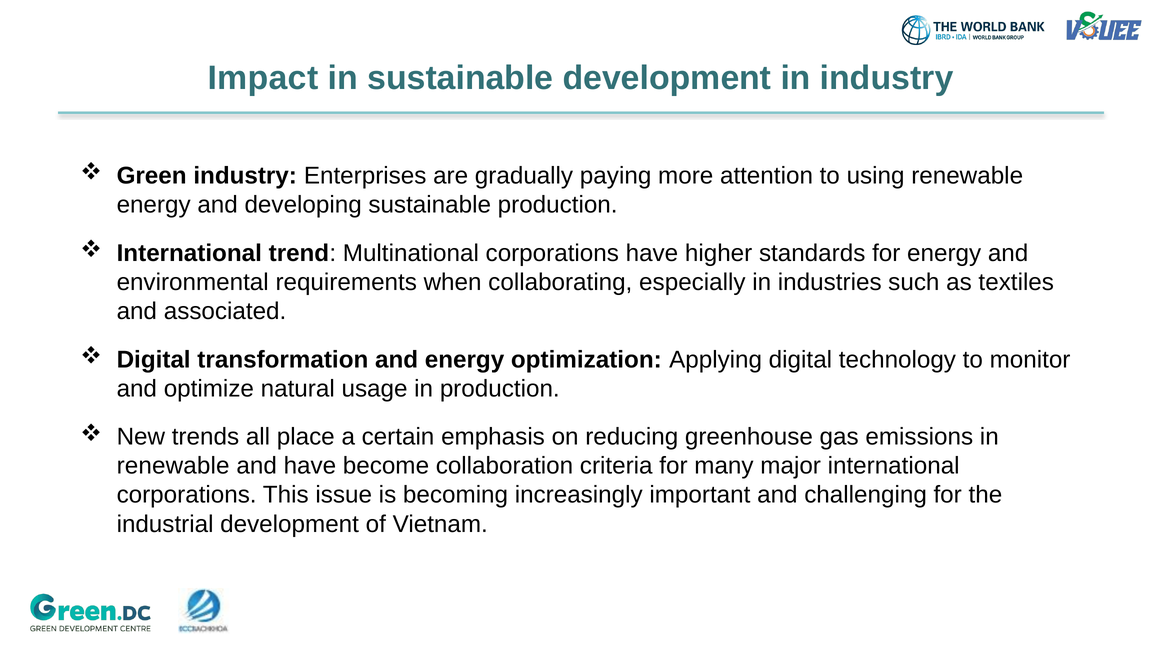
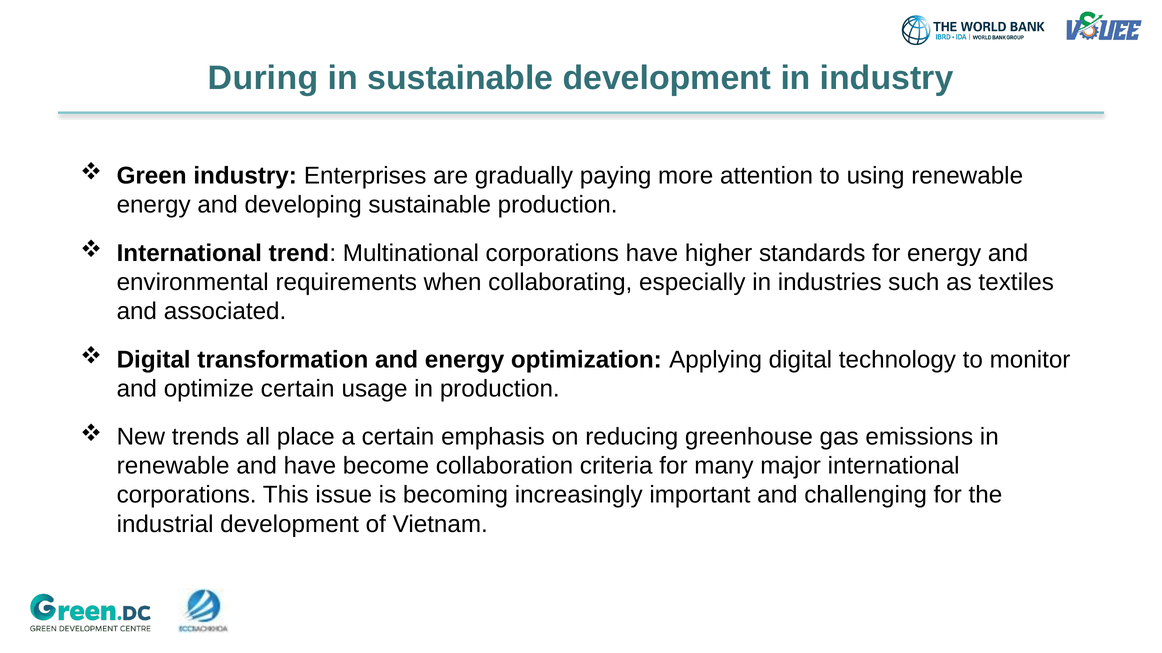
Impact: Impact -> During (263, 78)
optimize natural: natural -> certain (298, 389)
